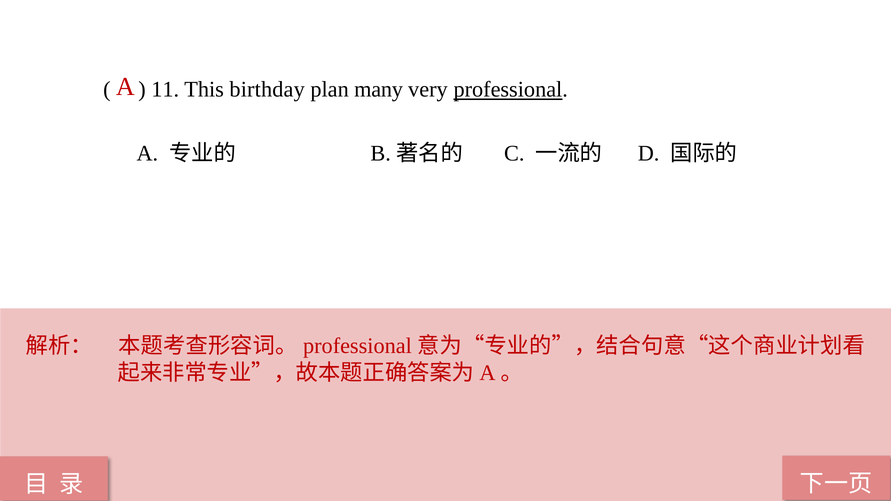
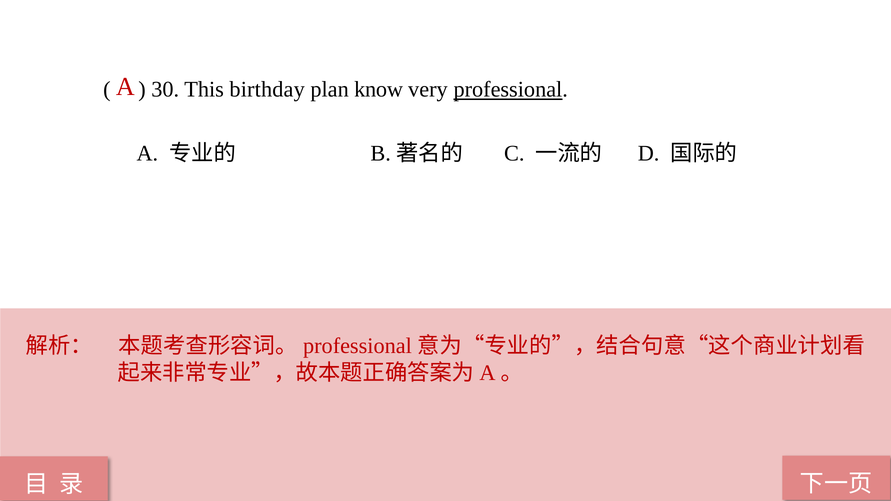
11: 11 -> 30 (165, 89)
many: many -> know (379, 89)
